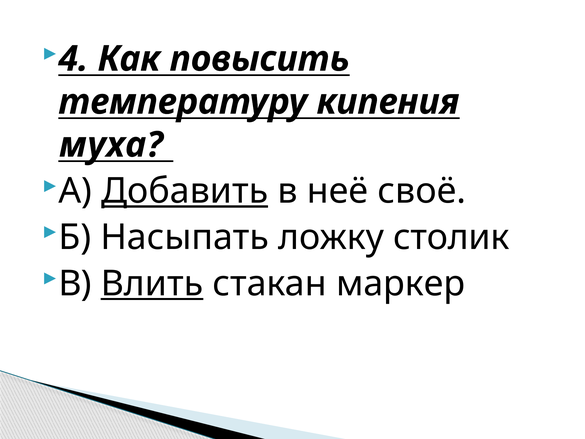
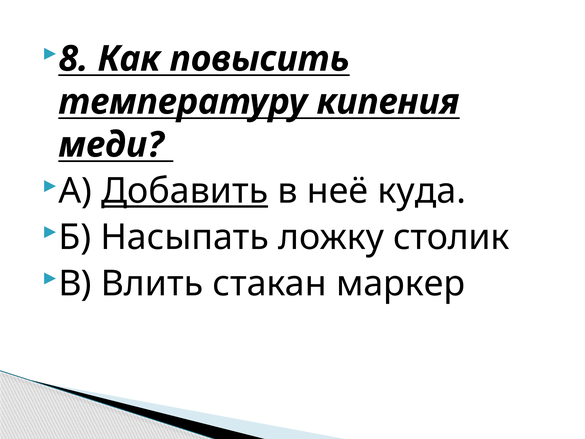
4: 4 -> 8 (73, 59)
муха: муха -> меди (111, 145)
своё: своё -> куда (422, 191)
Влить underline: present -> none (152, 283)
